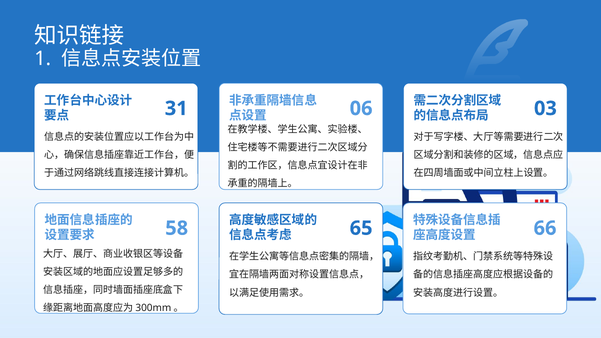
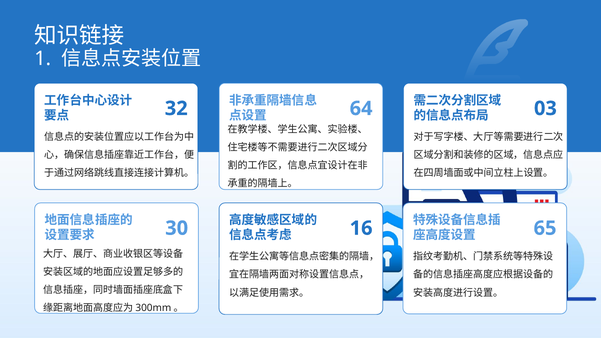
31: 31 -> 32 (176, 109)
06: 06 -> 64 (361, 109)
58: 58 -> 30 (177, 228)
65: 65 -> 16 (361, 228)
66: 66 -> 65 (545, 228)
